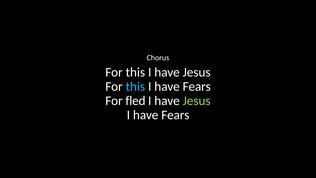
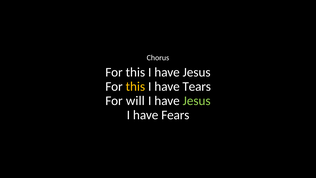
this colour: light blue -> yellow (135, 86)
Fears: Fears -> Tears (197, 86)
fled: fled -> will (135, 101)
